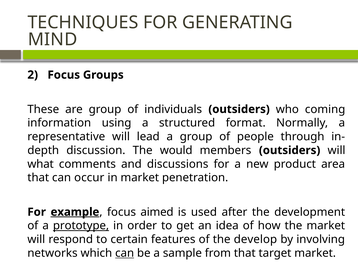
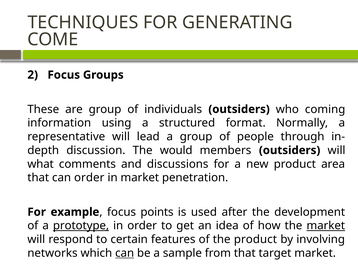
MIND: MIND -> COME (53, 40)
can occur: occur -> order (89, 178)
example underline: present -> none (75, 212)
aimed: aimed -> points (157, 212)
market underline: none -> present (326, 226)
the develop: develop -> product (255, 240)
